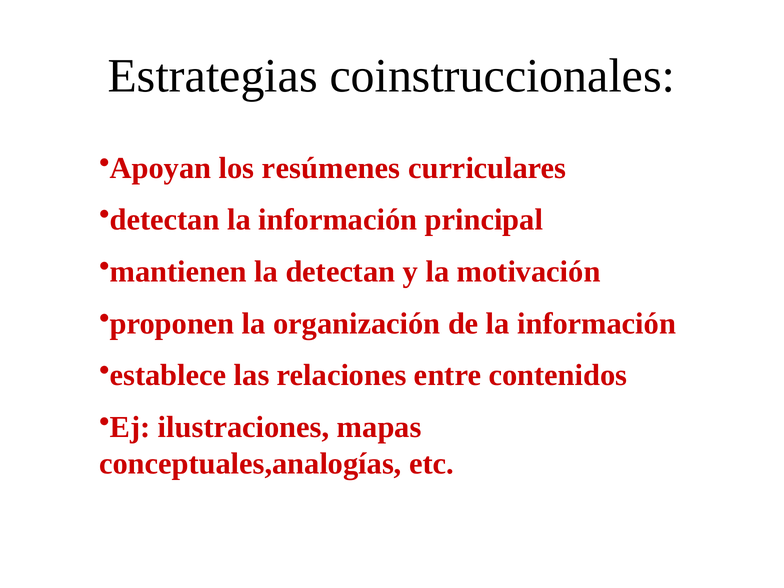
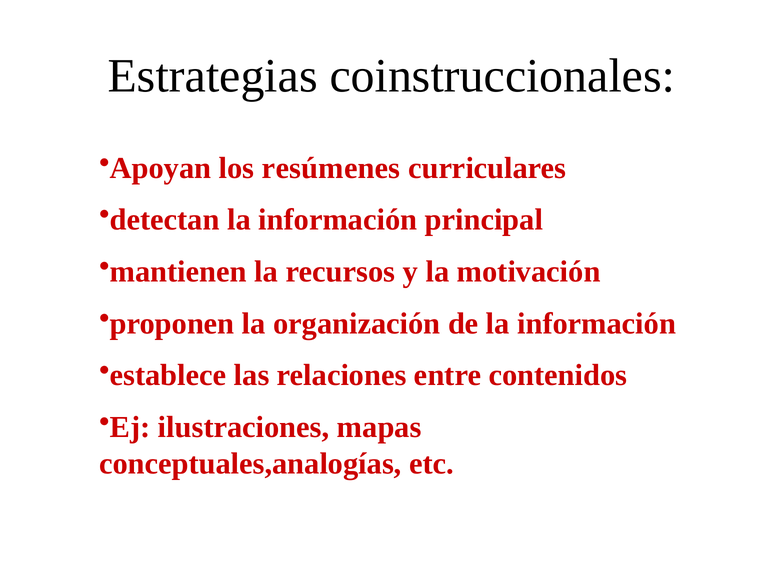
la detectan: detectan -> recursos (340, 272)
